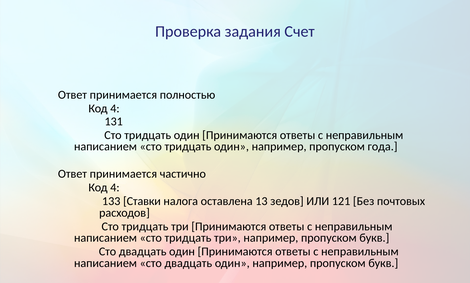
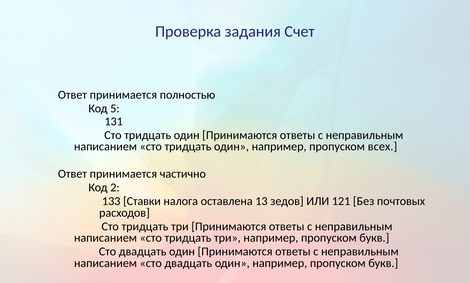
4: 4 -> 5 (115, 109)
года: года -> всех (383, 147)
4: 4 -> 2 (115, 188)
